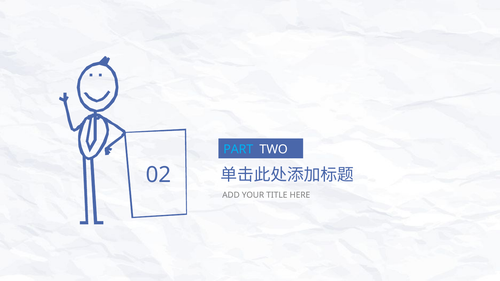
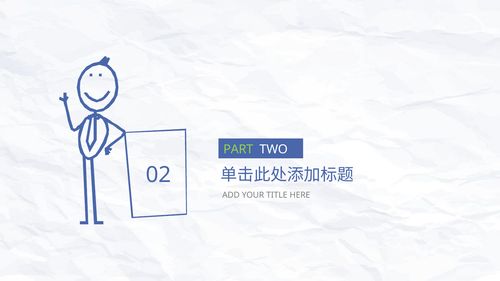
PART colour: light blue -> light green (238, 149)
